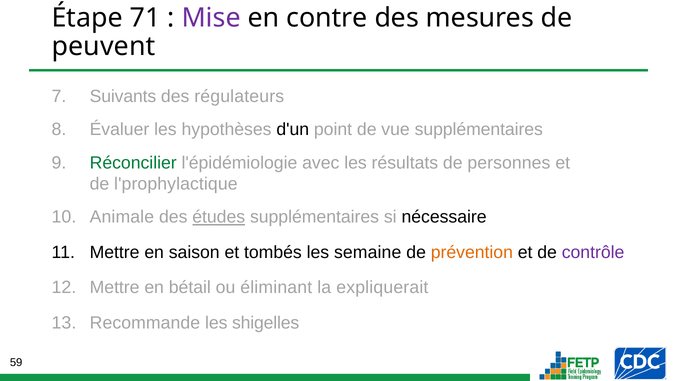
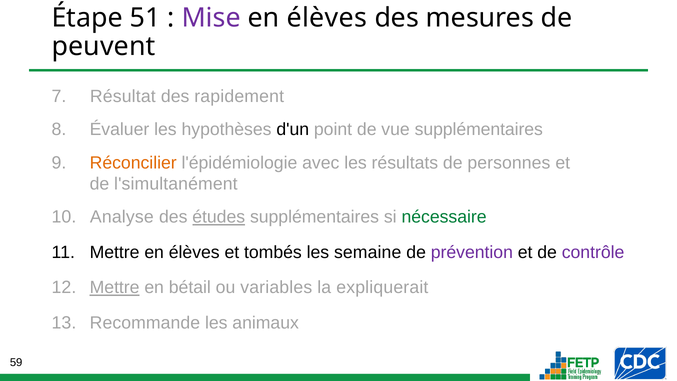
71: 71 -> 51 (145, 18)
contre: contre -> élèves (327, 18)
Suivants: Suivants -> Résultat (123, 96)
régulateurs: régulateurs -> rapidement (239, 96)
Réconcilier colour: green -> orange (133, 163)
l'prophylactique: l'prophylactique -> l'simultanément (176, 184)
Animale: Animale -> Analyse (122, 217)
nécessaire colour: black -> green (444, 217)
Mettre en saison: saison -> élèves (194, 252)
prévention colour: orange -> purple (472, 252)
Mettre underline: none -> present (115, 288)
éliminant: éliminant -> variables (276, 288)
shigelles: shigelles -> animaux (266, 323)
